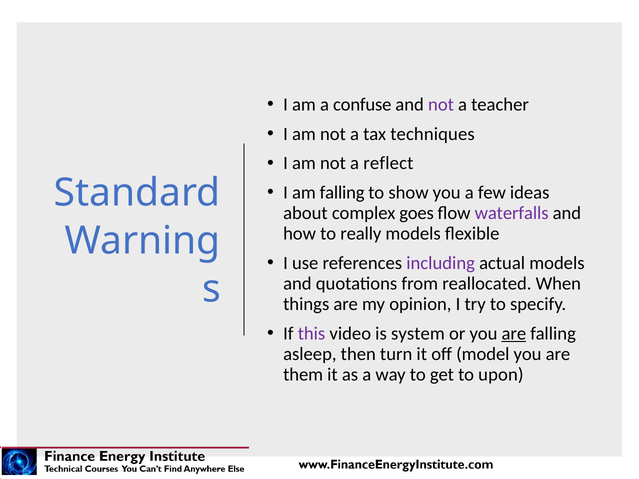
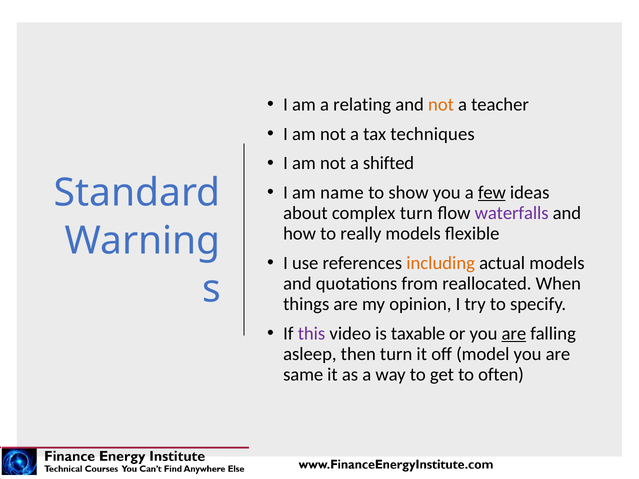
confuse: confuse -> relating (362, 105)
not colour: purple -> orange (441, 105)
reflect: reflect -> shifted (389, 163)
am falling: falling -> name (342, 193)
few underline: none -> present (492, 193)
complex goes: goes -> turn (416, 213)
including colour: purple -> orange (441, 263)
system: system -> taxable (418, 334)
them: them -> same (303, 375)
upon: upon -> often (501, 375)
